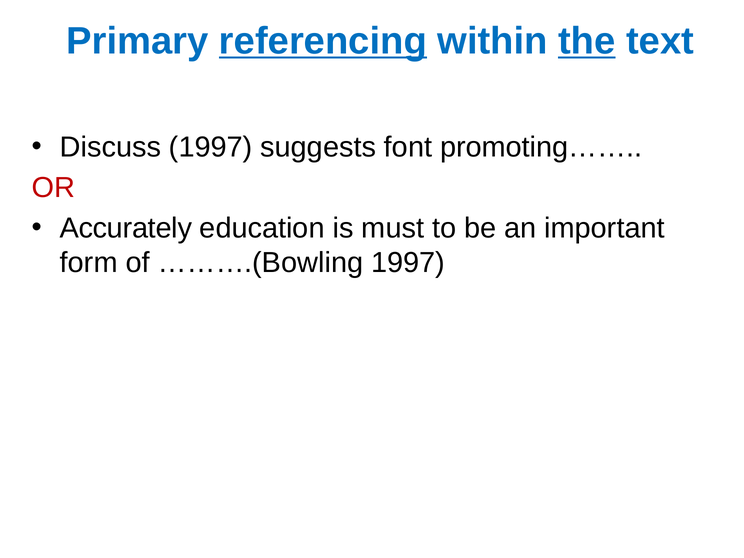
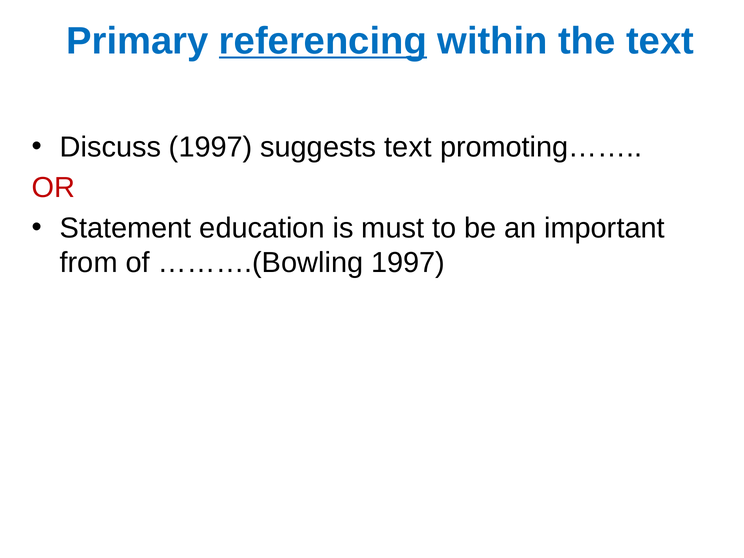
the underline: present -> none (587, 41)
suggests font: font -> text (408, 147)
Accurately: Accurately -> Statement (126, 228)
form: form -> from (89, 263)
